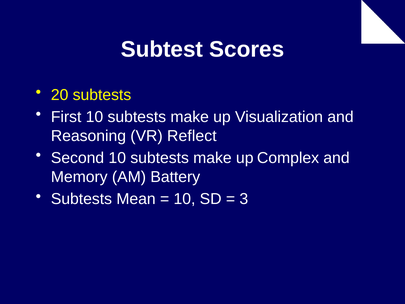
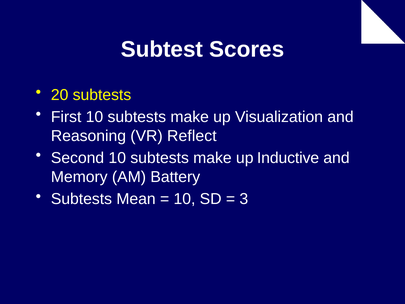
Complex: Complex -> Inductive (288, 158)
